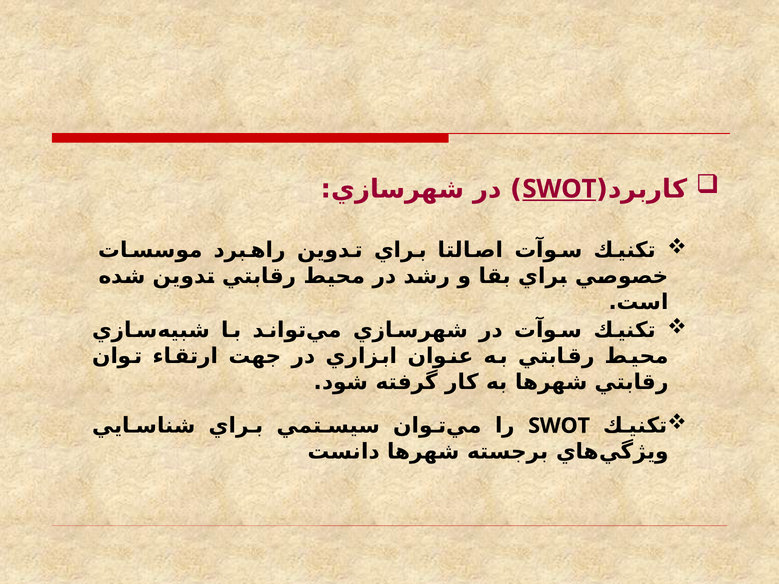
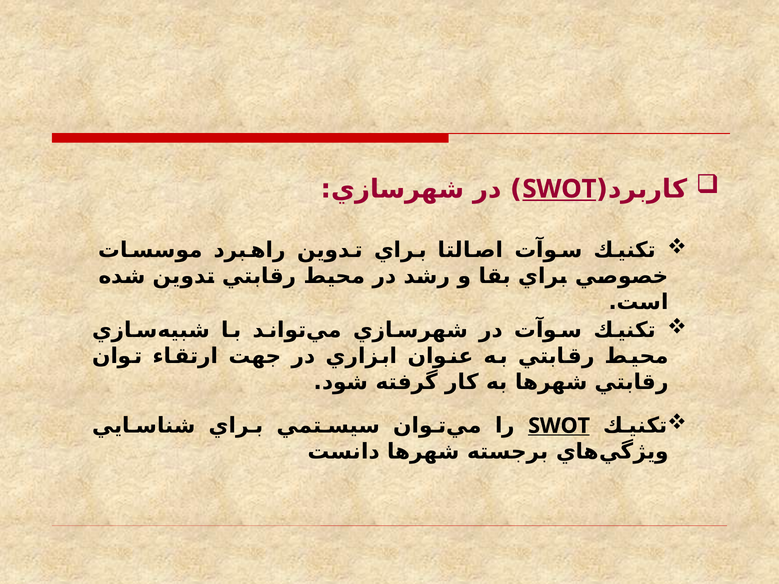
SWOT underline: none -> present (559, 426)
